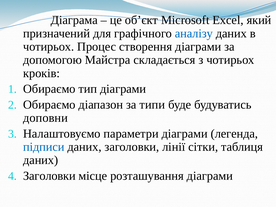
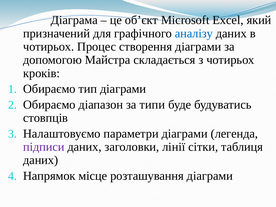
доповни: доповни -> стовпців (46, 118)
підписи colour: blue -> purple (44, 147)
Заголовки: Заголовки -> Напрямок (49, 176)
